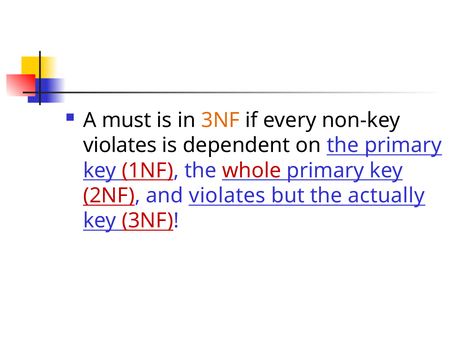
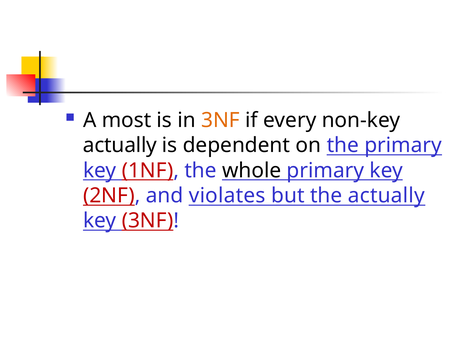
must: must -> most (127, 120)
violates: violates -> actually (120, 145)
whole colour: red -> black (252, 170)
